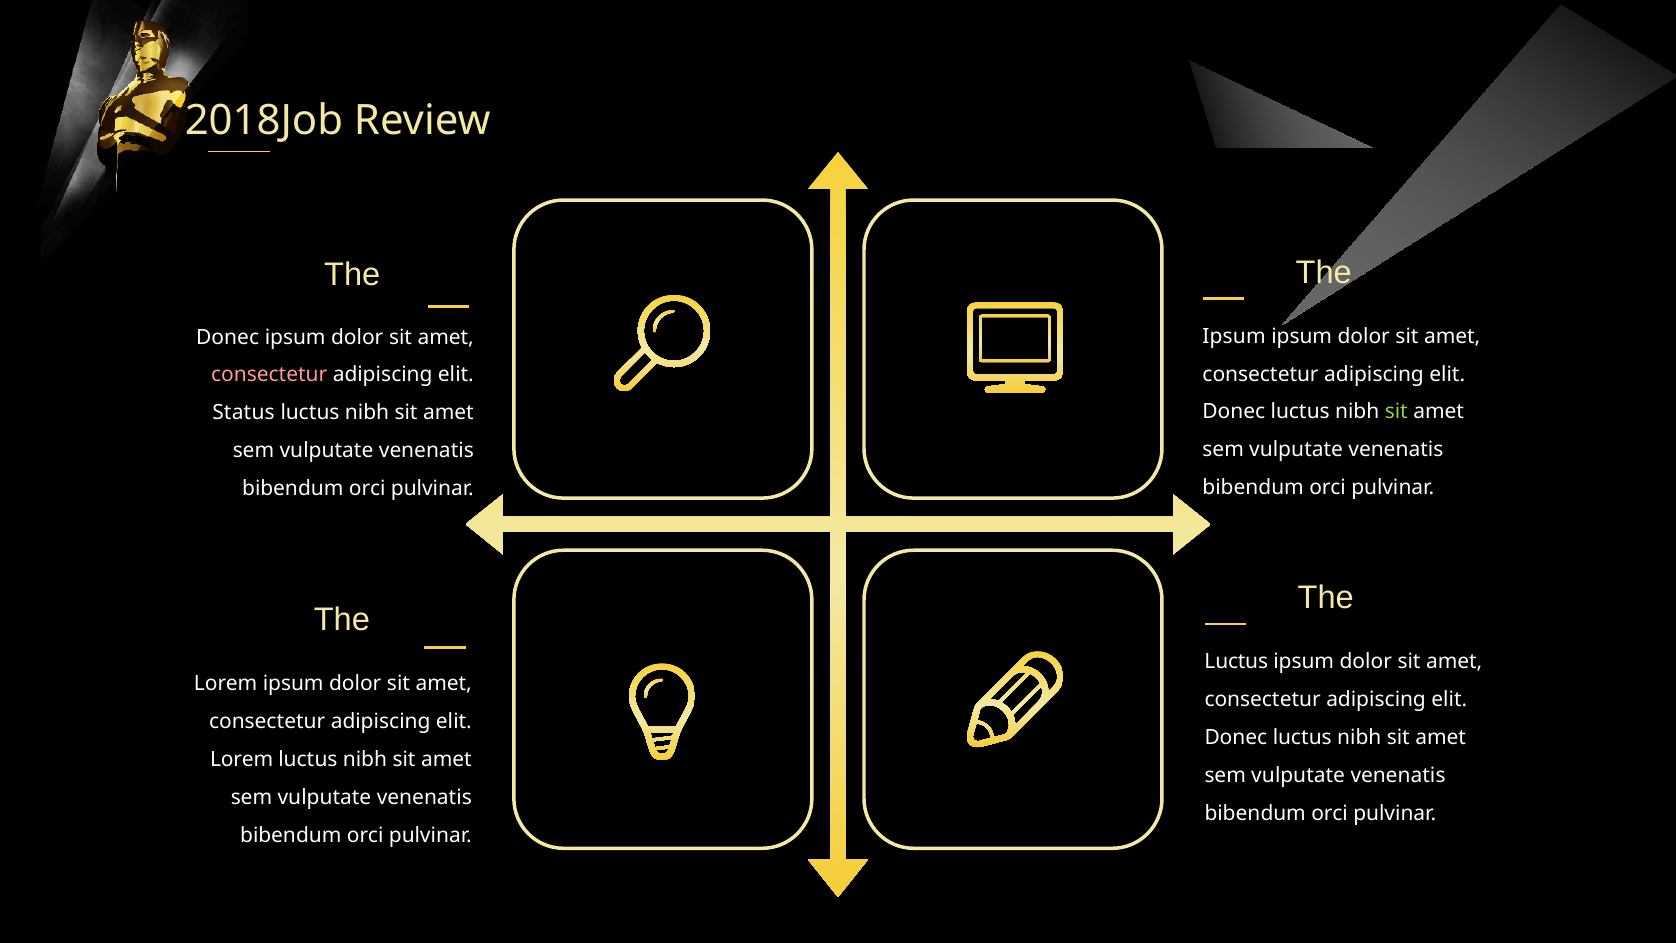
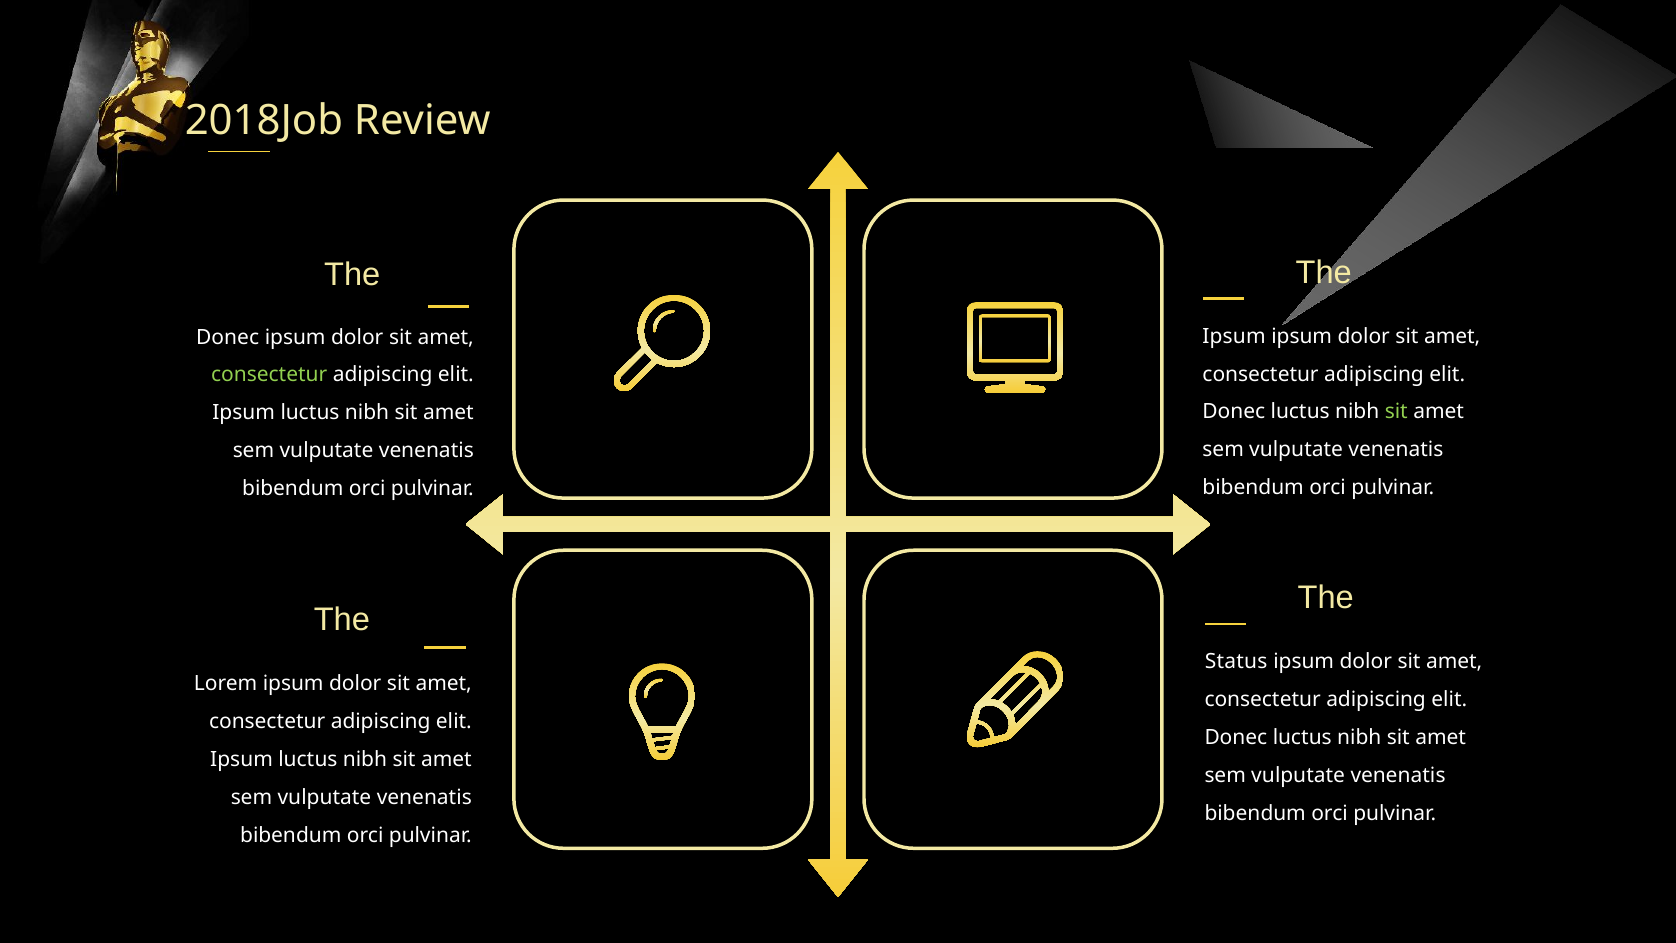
consectetur colour: pink -> light green (269, 375)
Status: Status -> Ipsum (244, 413)
Luctus: Luctus -> Status (1236, 662)
Lorem: Lorem -> Ipsum (242, 759)
